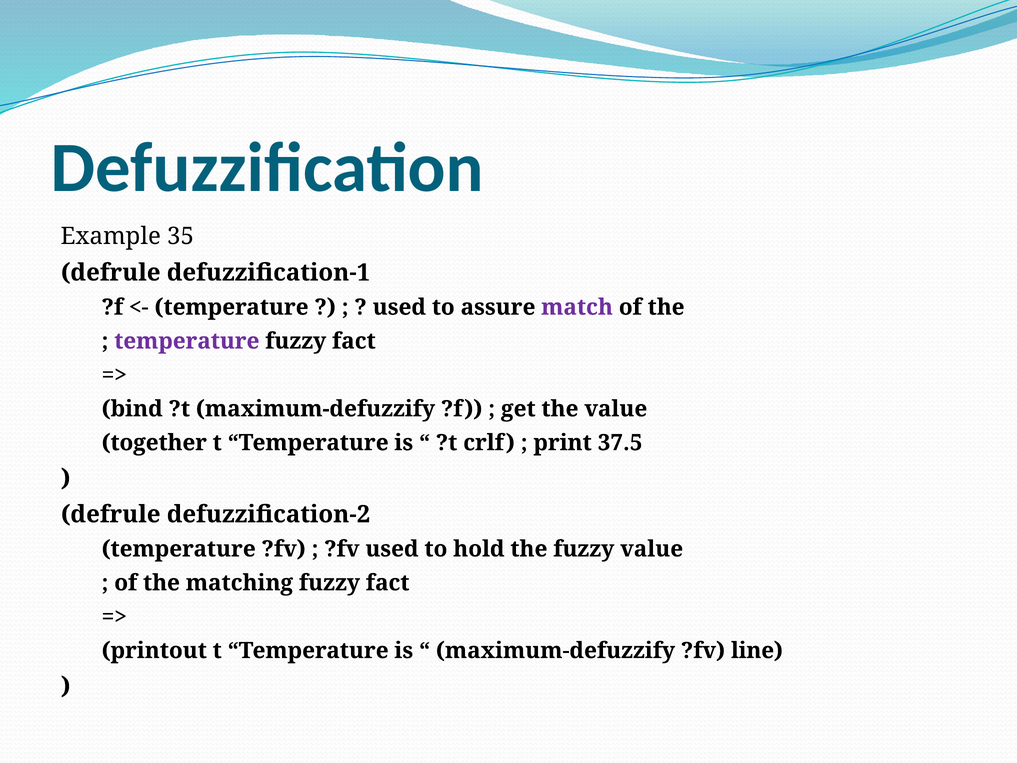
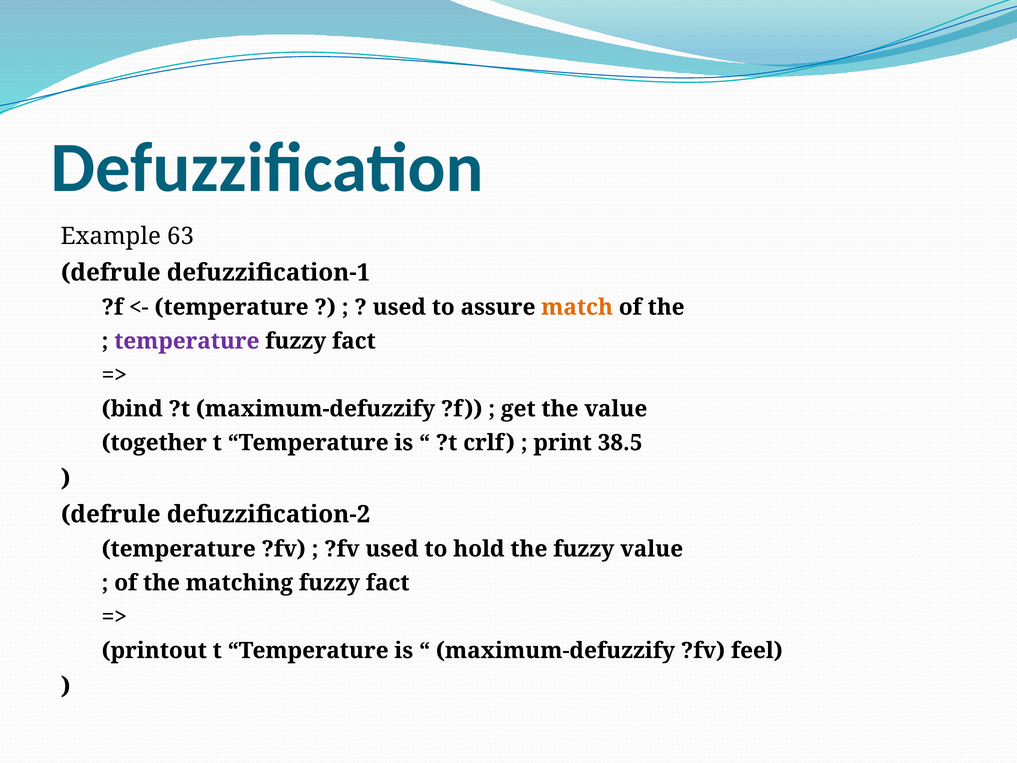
35: 35 -> 63 (181, 236)
match colour: purple -> orange (577, 307)
37.5: 37.5 -> 38.5 (620, 443)
line: line -> feel (757, 650)
